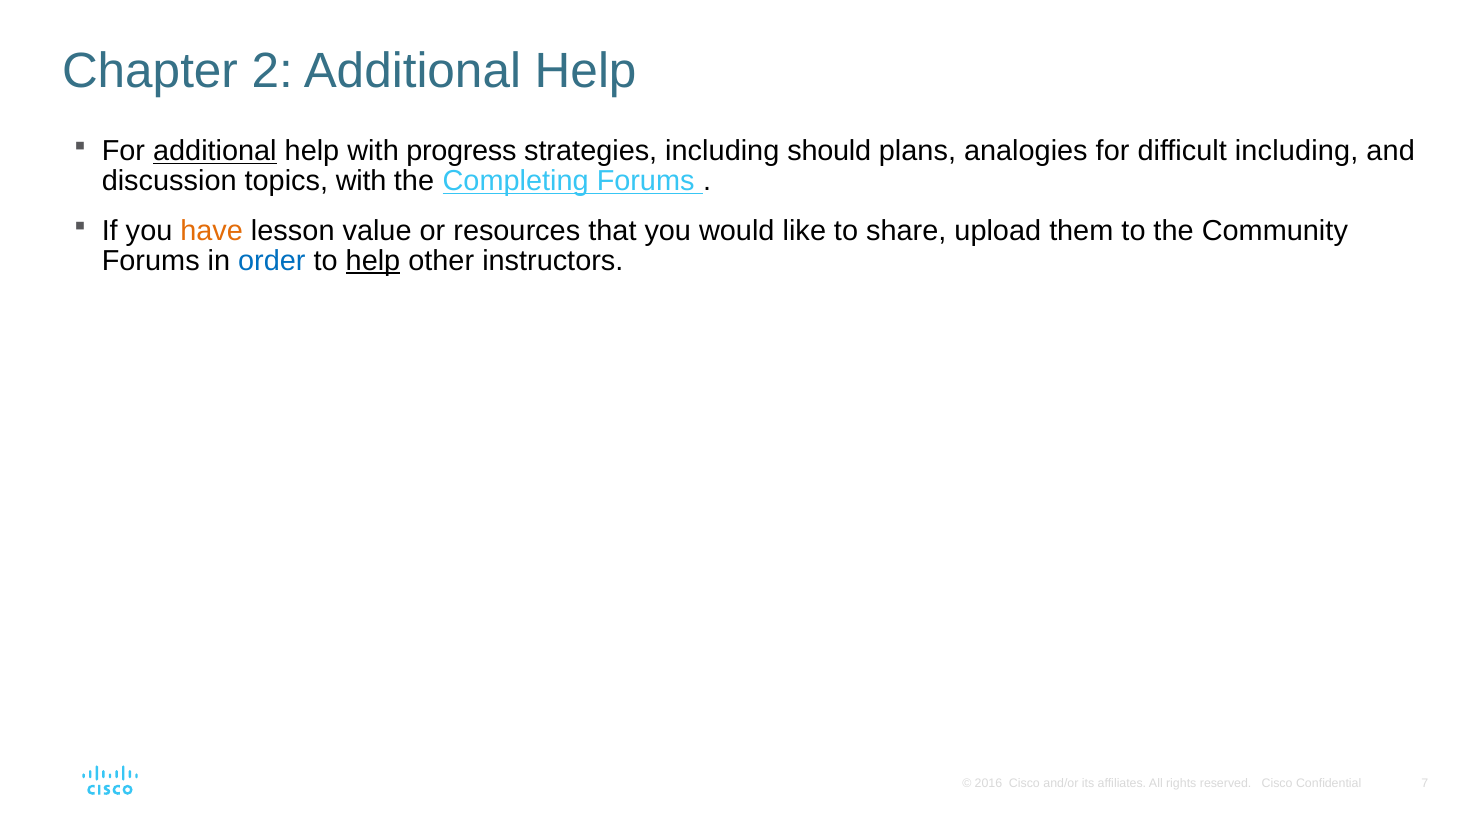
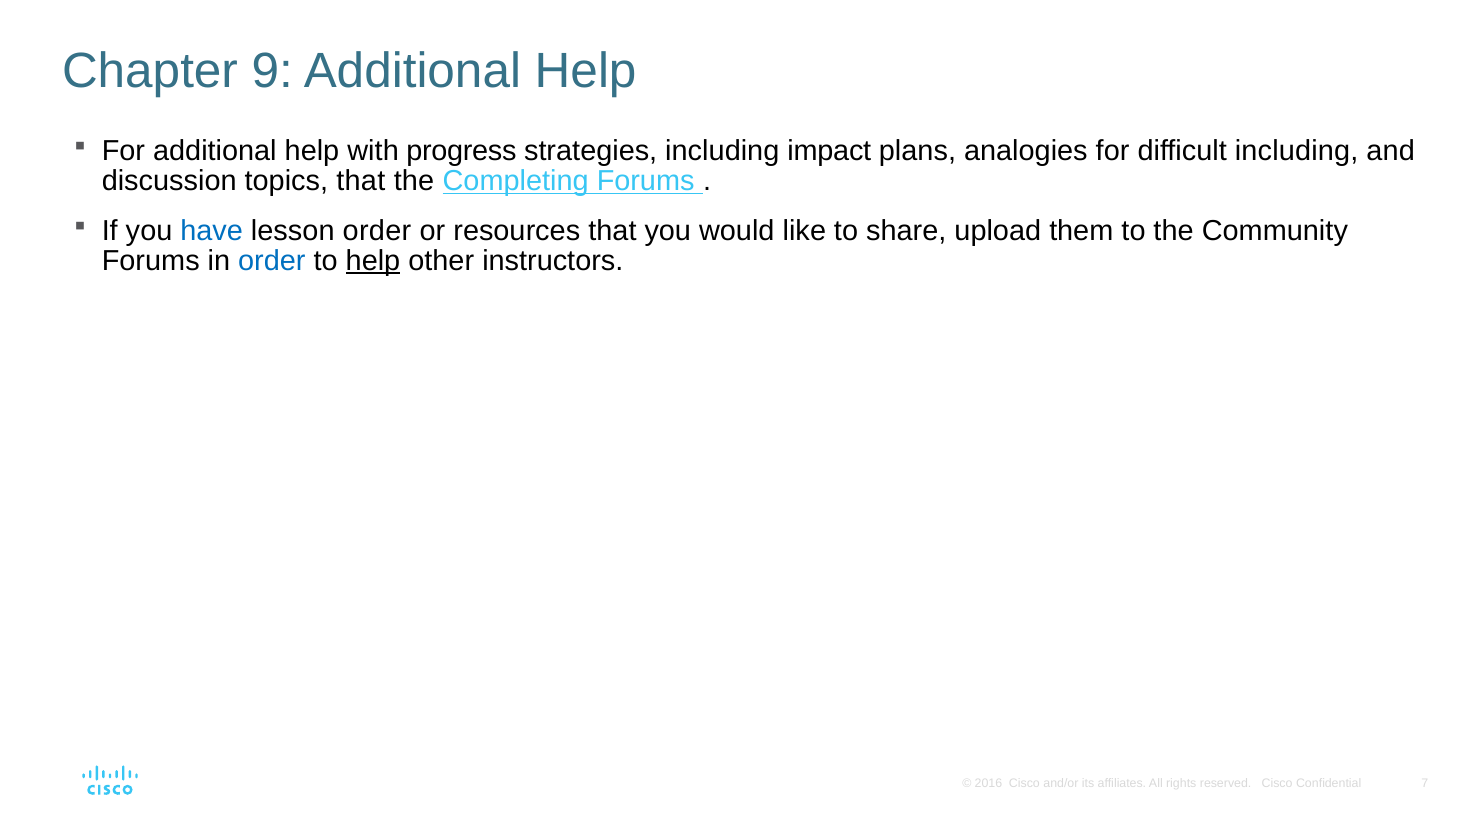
2: 2 -> 9 (272, 72)
additional underline: present -> none (215, 151)
should: should -> impact (829, 151)
topics with: with -> that (361, 181)
have colour: orange -> blue (212, 231)
lesson value: value -> order (377, 231)
